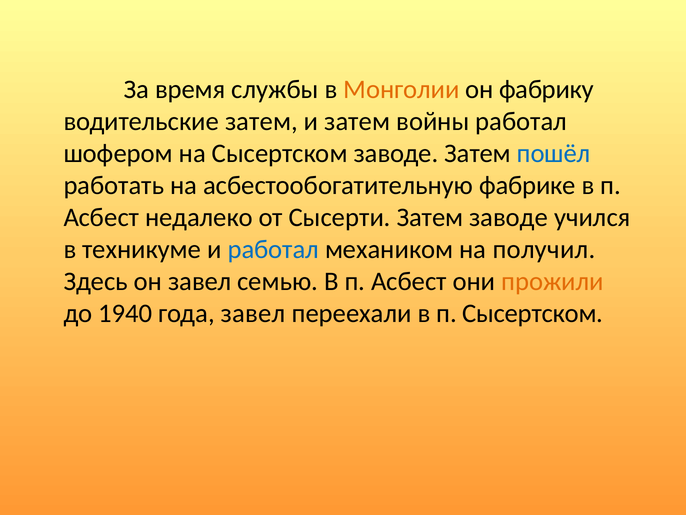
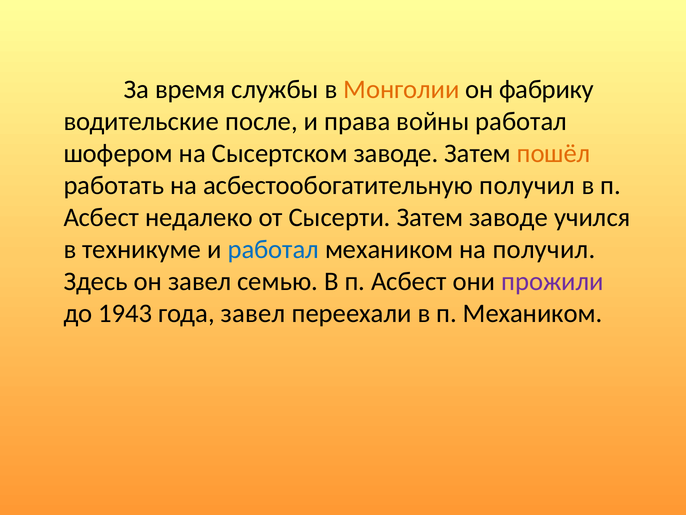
водительские затем: затем -> после (261, 121)
и затем: затем -> права (357, 121)
пошёл colour: blue -> orange (554, 153)
асбестообогатительную фабрике: фабрике -> получил (527, 185)
прожили colour: orange -> purple (553, 281)
1940: 1940 -> 1943 (125, 313)
п Сысертском: Сысертском -> Механиком (533, 313)
